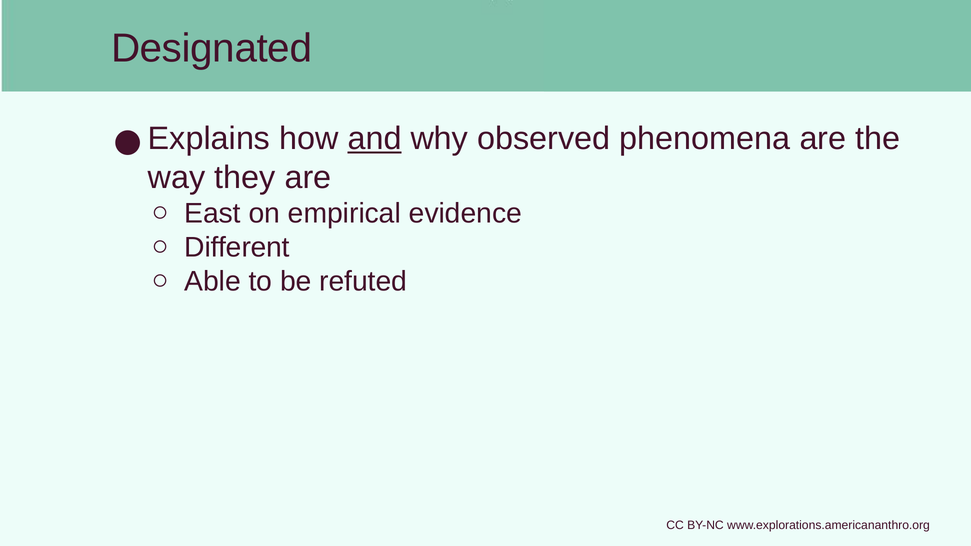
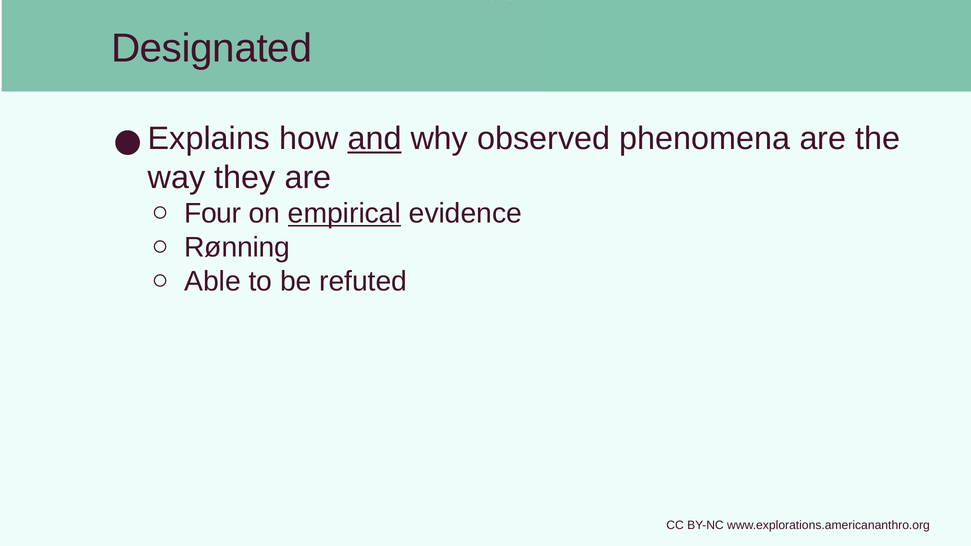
East: East -> Four (213, 214)
empirical underline: none -> present (344, 214)
Different: Different -> Rønning (237, 248)
